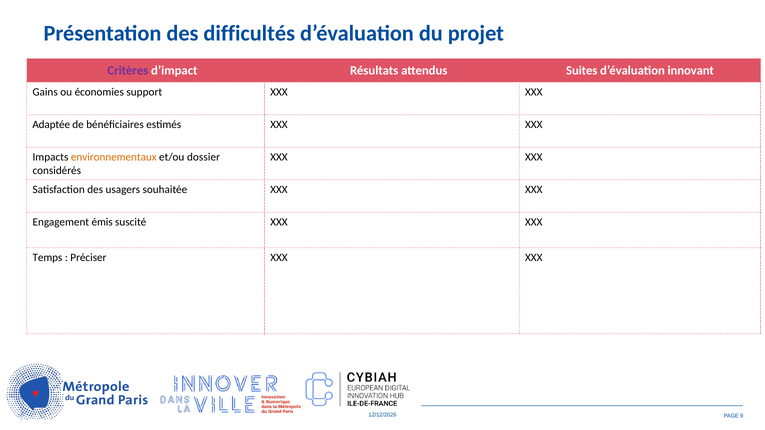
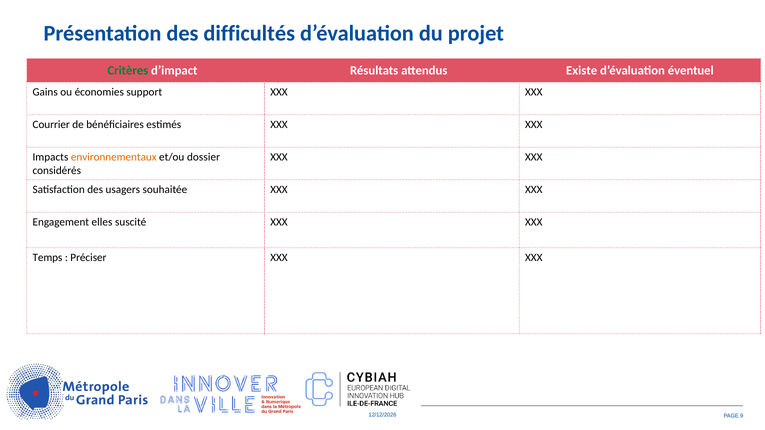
Critères colour: purple -> green (128, 71)
Suites: Suites -> Existe (582, 71)
innovant: innovant -> éventuel (691, 71)
Adaptée: Adaptée -> Courrier (51, 124)
émis: émis -> elles (102, 222)
